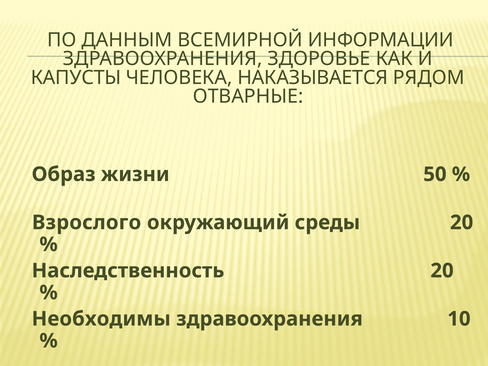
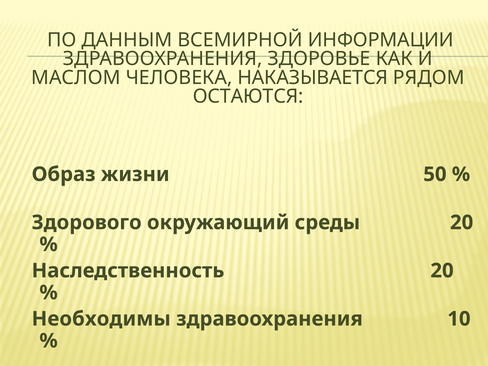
КАПУСТЫ: КАПУСТЫ -> МАСЛОМ (76, 78)
ОТВАРНЫЕ: ОТВАРНЫЕ -> ОСТАЮТСЯ (248, 96)
Взрослого: Взрослого -> Здорового (87, 222)
